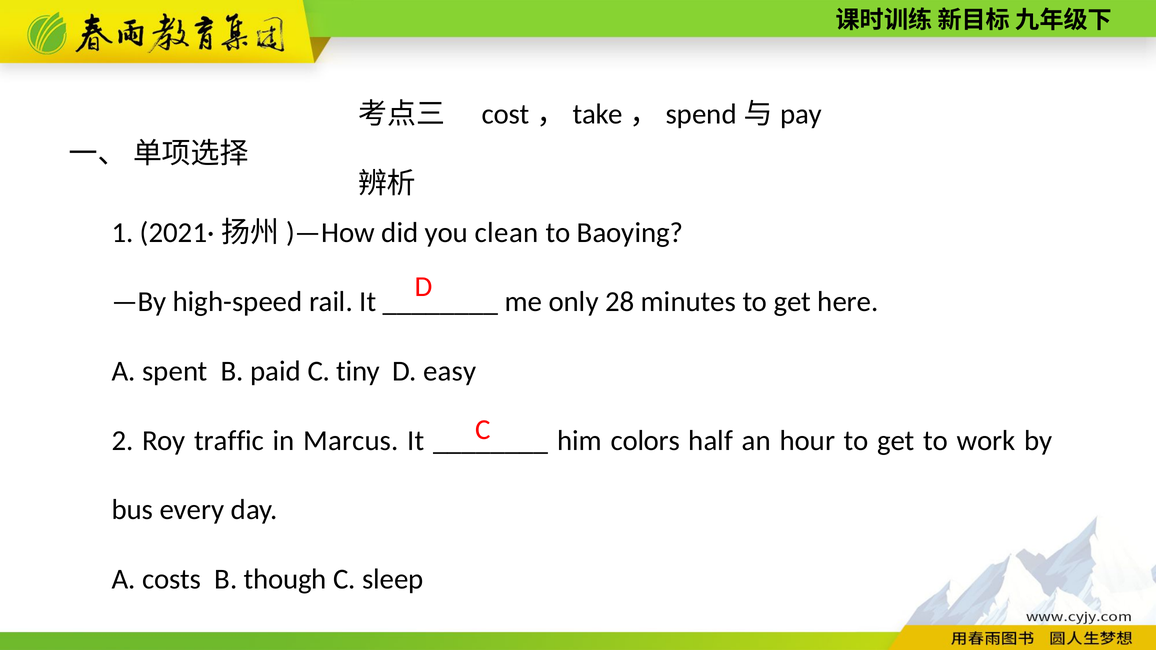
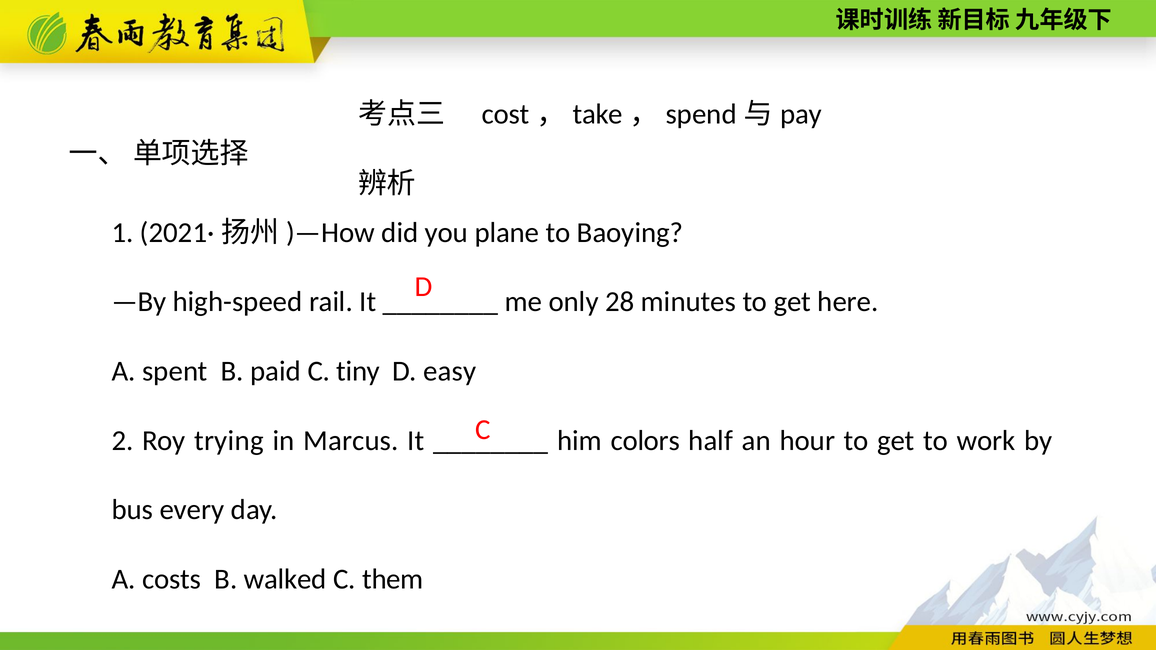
clean: clean -> plane (507, 233)
traffic: traffic -> trying (229, 441)
though: though -> walked (285, 580)
sleep: sleep -> them (393, 580)
